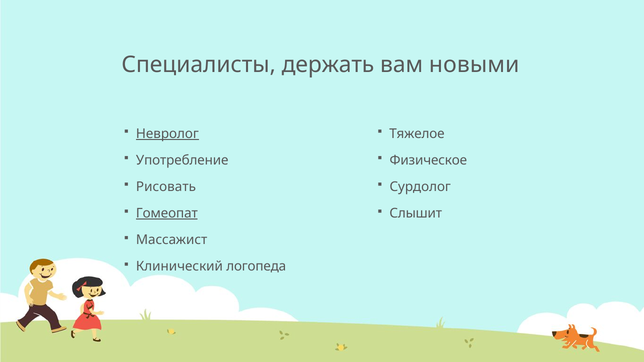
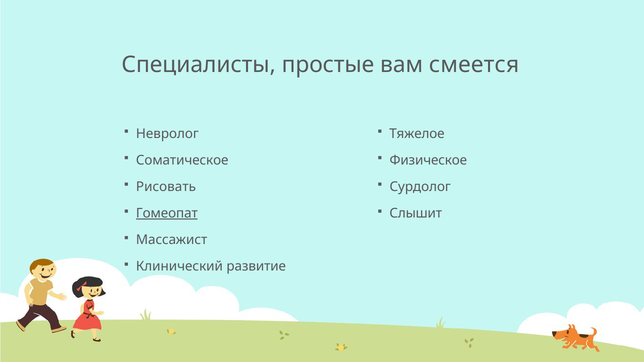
держать: держать -> простые (328, 65)
новыми: новыми -> смеется (474, 65)
Невролог underline: present -> none (167, 134)
Употребление: Употребление -> Соматическое (182, 160)
логопеда: логопеда -> развитие (256, 267)
